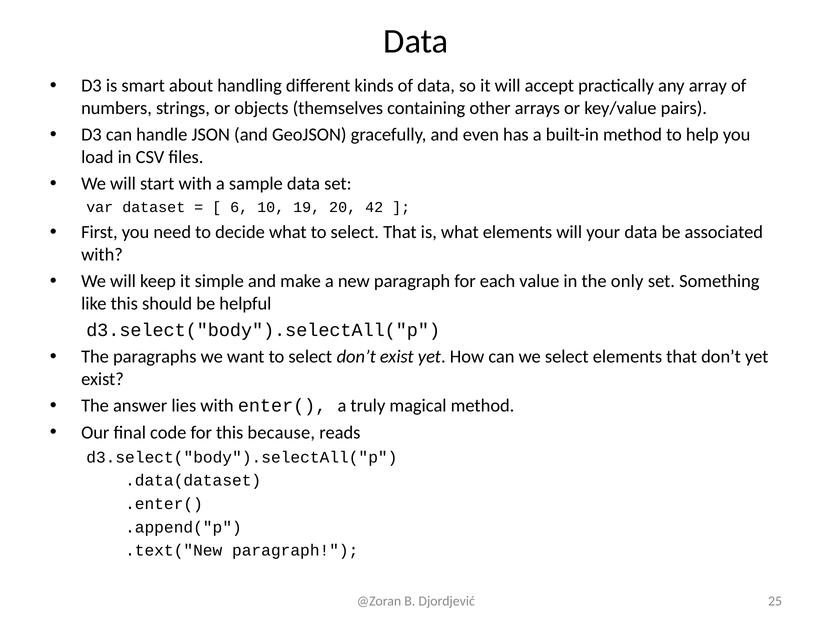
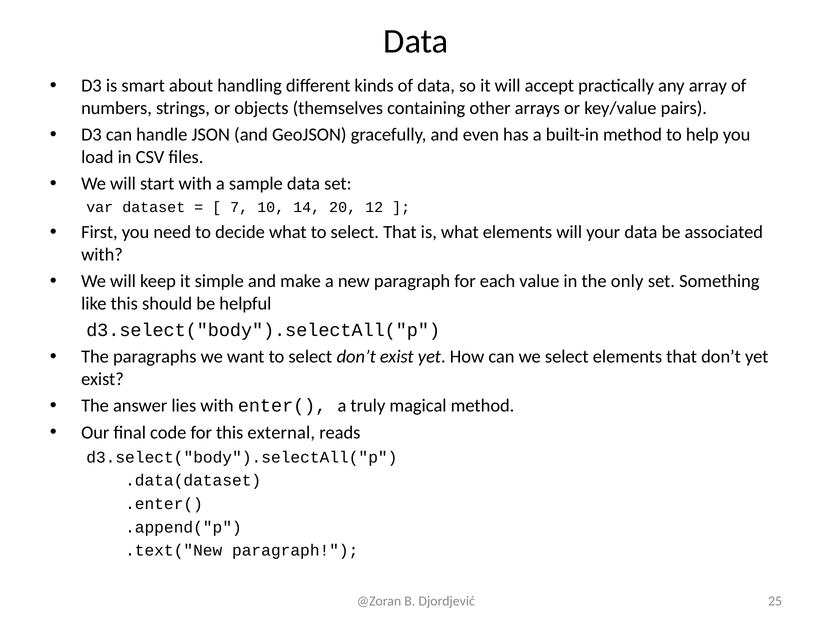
6: 6 -> 7 (239, 207)
19: 19 -> 14 (307, 207)
42: 42 -> 12 (374, 207)
because: because -> external (281, 433)
